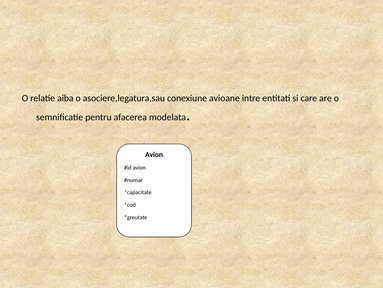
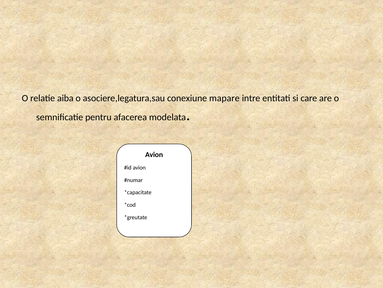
avioane: avioane -> mapare (224, 98)
